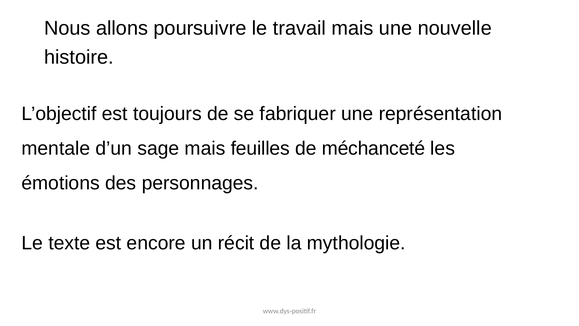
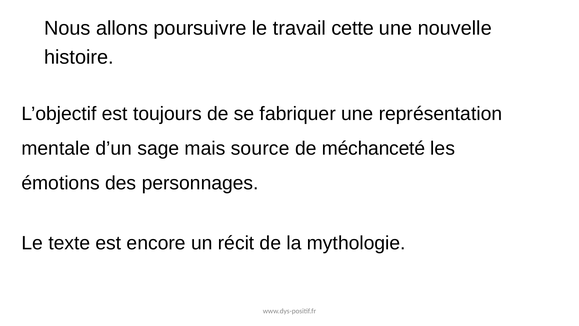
travail mais: mais -> cette (353, 28)
feuilles: feuilles -> source (260, 148)
